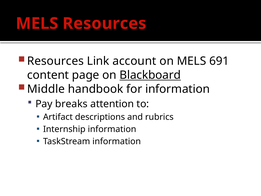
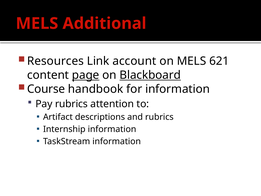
MELS Resources: Resources -> Additional (104, 23)
691: 691 -> 621 (219, 61)
page underline: none -> present (86, 75)
Middle: Middle -> Course (46, 89)
Pay breaks: breaks -> rubrics (71, 104)
